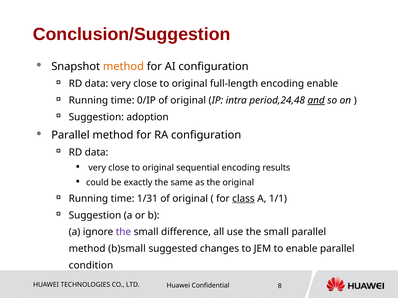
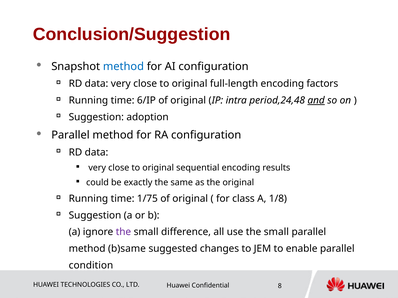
method colour: orange -> blue (123, 67)
encoding enable: enable -> factors (322, 84)
0/IP: 0/IP -> 6/IP (146, 101)
1/31: 1/31 -> 1/75 (147, 199)
class underline: present -> none (243, 199)
1/1: 1/1 -> 1/8 (278, 199)
b)small: b)small -> b)same (127, 249)
